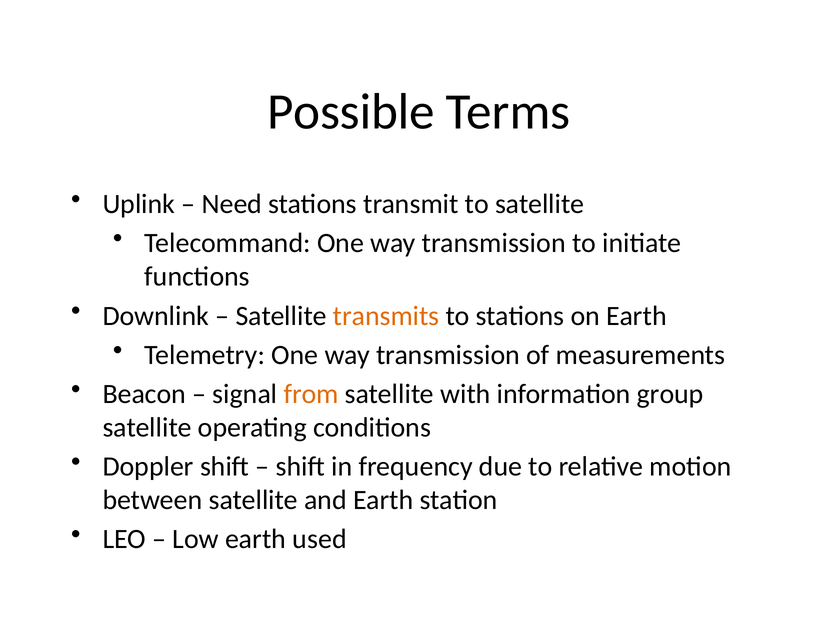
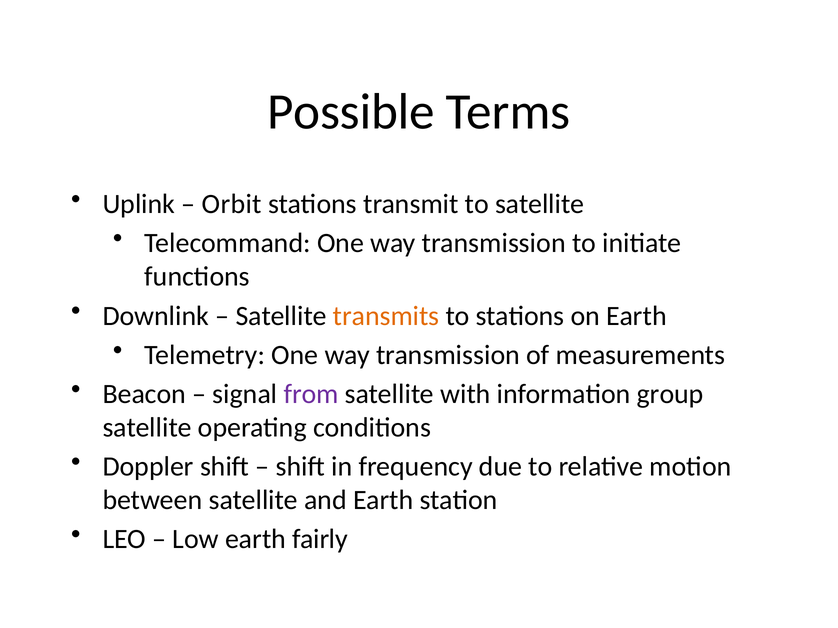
Need: Need -> Orbit (232, 204)
from colour: orange -> purple (311, 394)
used: used -> fairly (320, 540)
